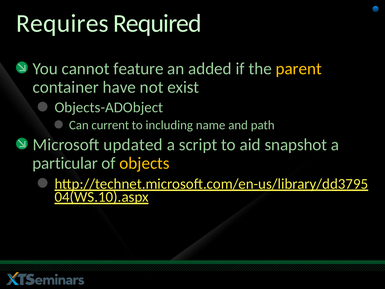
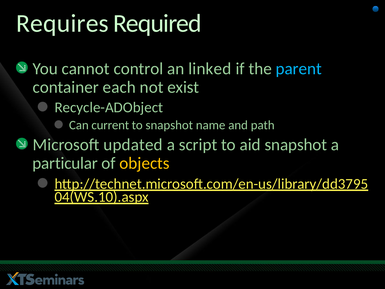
feature: feature -> control (138, 69)
added: added -> linked (210, 69)
parent colour: yellow -> light blue (299, 69)
have: have -> each (119, 87)
Objects-ADObject: Objects-ADObject -> Recycle-ADObject (109, 107)
to including: including -> snapshot (169, 125)
